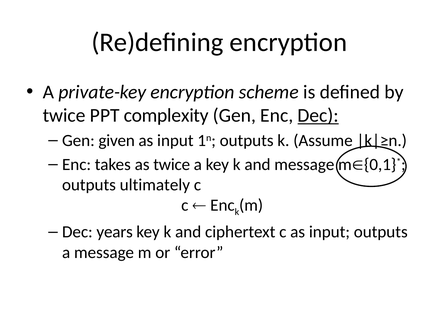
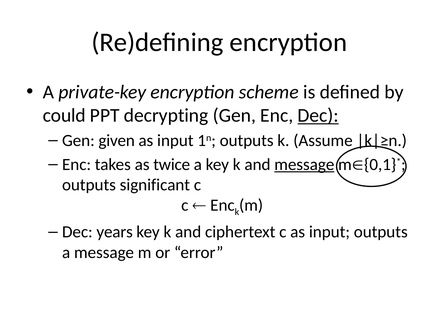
twice: twice -> could (64, 116)
complexity: complexity -> decrypting (166, 116)
message underline: none -> present (304, 165)
ultimately: ultimately -> significant (155, 185)
